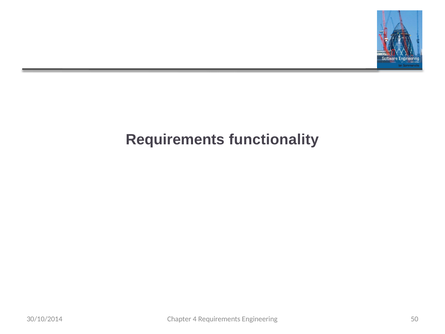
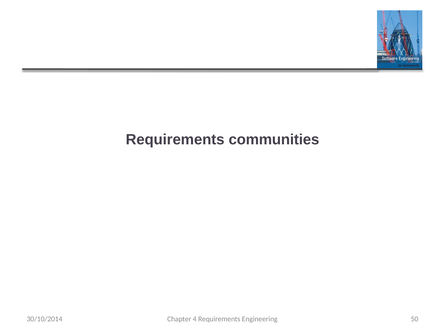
functionality: functionality -> communities (274, 140)
